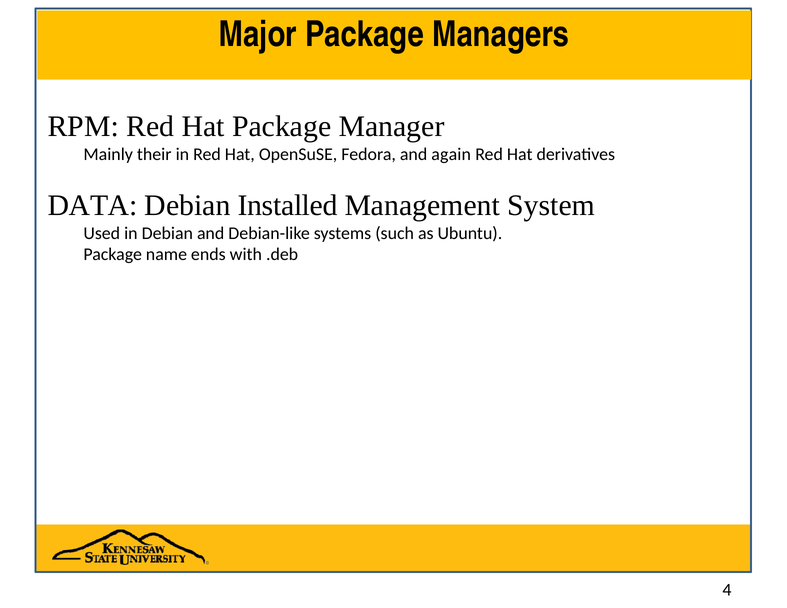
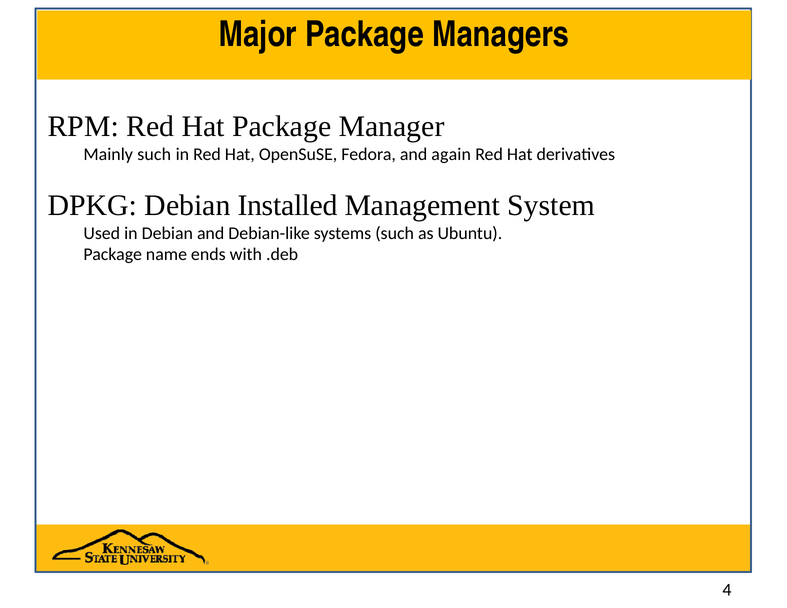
Mainly their: their -> such (154, 154)
DATA: DATA -> DPKG (92, 205)
